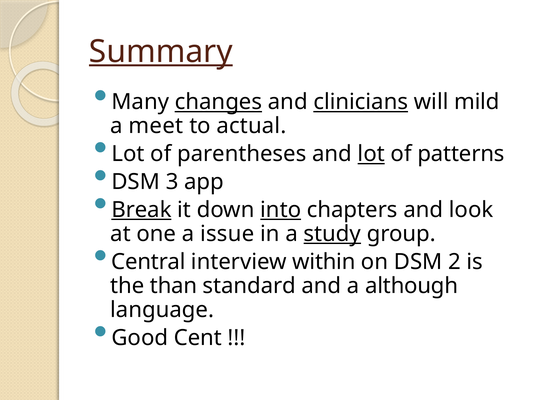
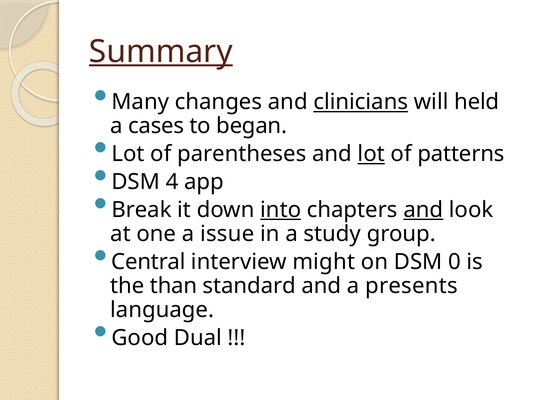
changes underline: present -> none (218, 102)
mild: mild -> held (477, 102)
meet: meet -> cases (156, 126)
actual: actual -> began (252, 126)
3: 3 -> 4 (172, 182)
Break underline: present -> none (142, 210)
and underline: none -> present (423, 210)
study underline: present -> none (332, 234)
within: within -> might (324, 262)
2: 2 -> 0 (455, 262)
although: although -> presents (411, 286)
Cent: Cent -> Dual (198, 338)
